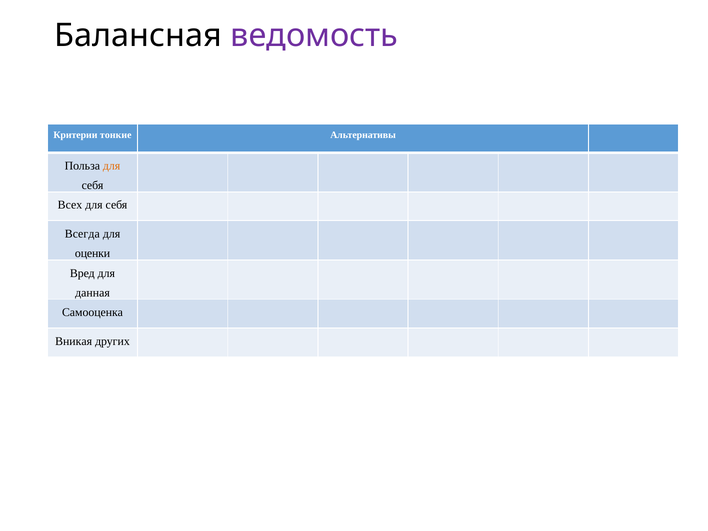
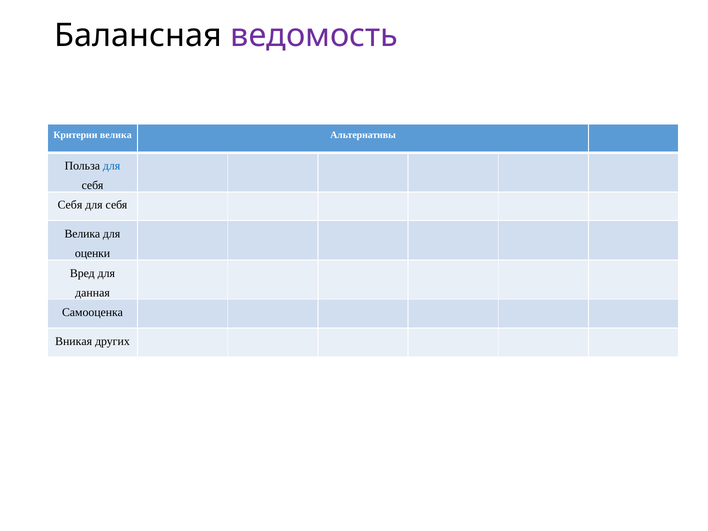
Критерии тонкие: тонкие -> велика (116, 135)
для colour: orange -> blue (112, 166)
Всех: Всех -> Себя (70, 205)
Всегда: Всегда -> Велика (82, 234)
